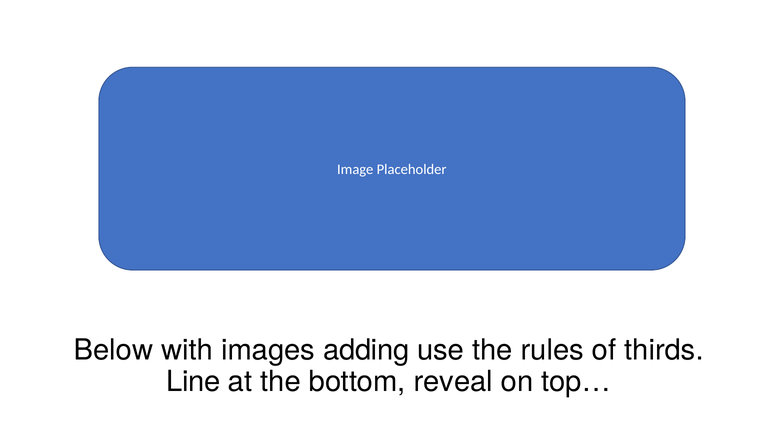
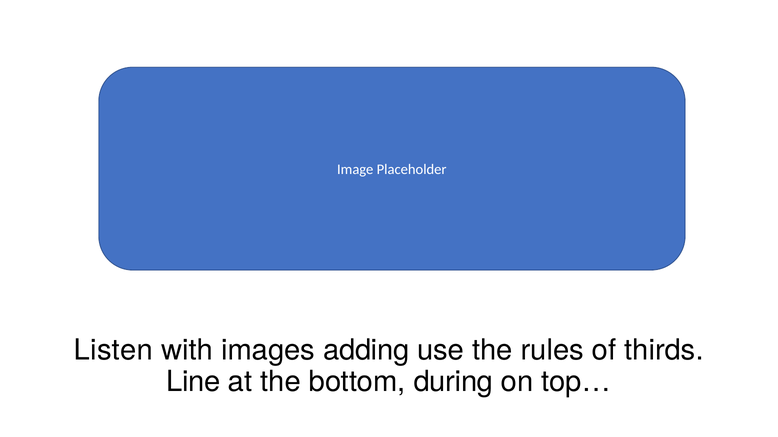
Below: Below -> Listen (113, 350)
reveal: reveal -> during (453, 382)
